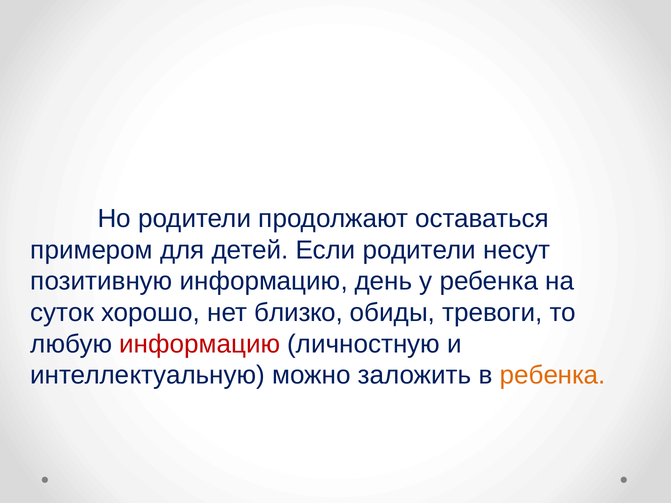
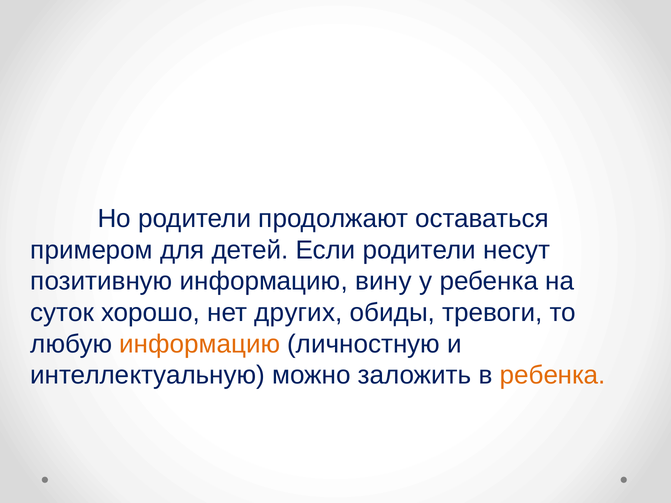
день: день -> вину (383, 282)
близко: близко -> других (299, 313)
информацию colour: red -> orange (200, 344)
